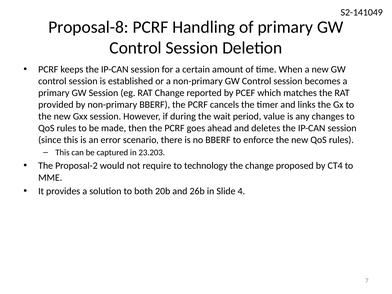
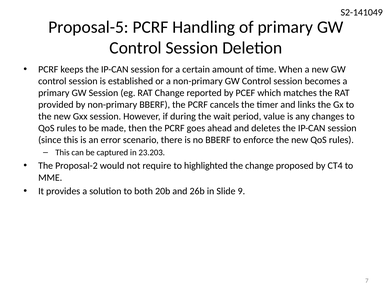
Proposal-8: Proposal-8 -> Proposal-5 (88, 27)
technology: technology -> highlighted (206, 166)
4: 4 -> 9 (241, 191)
